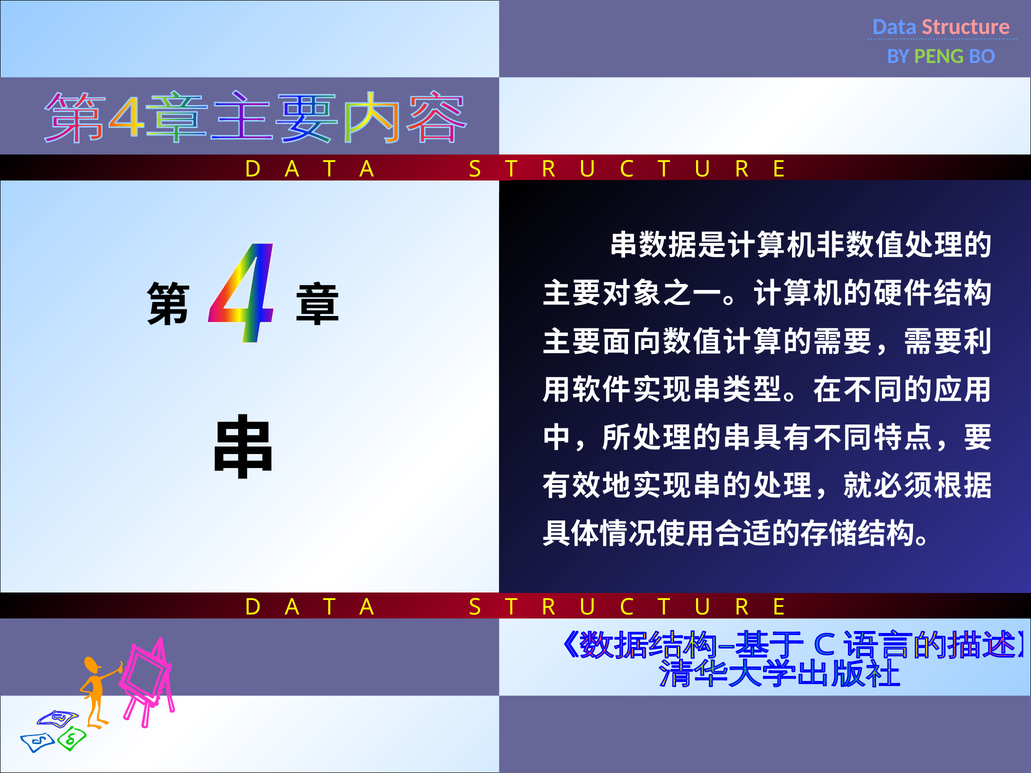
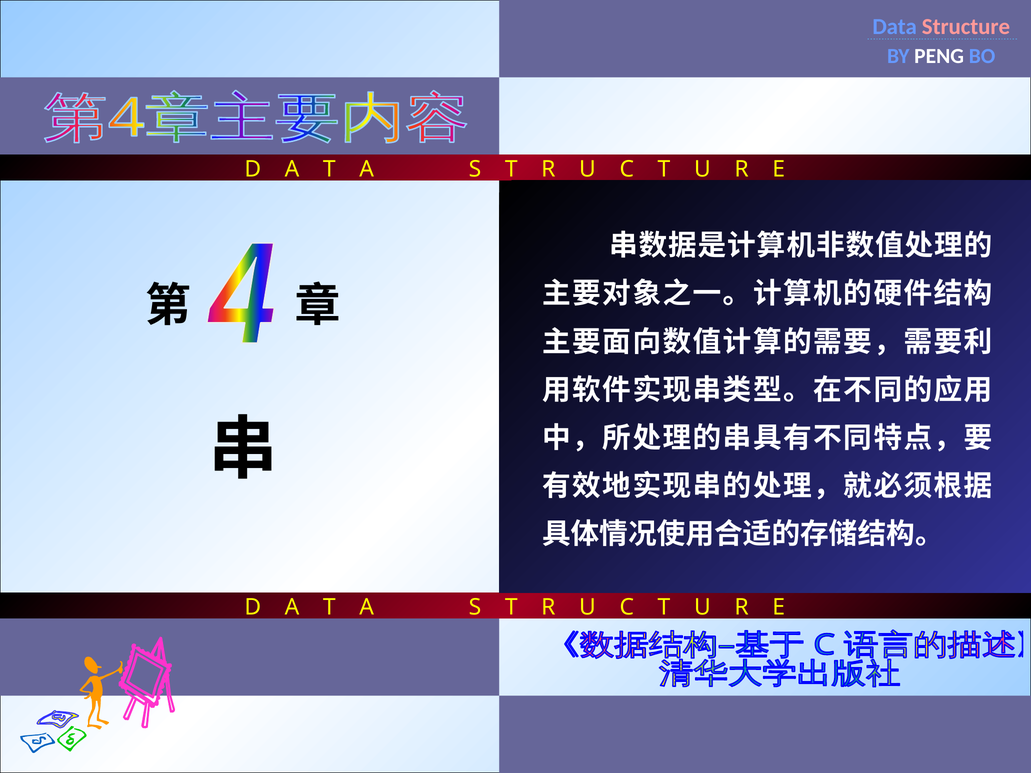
PENG colour: light green -> white (939, 56)
